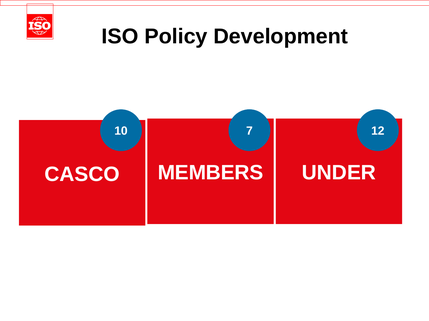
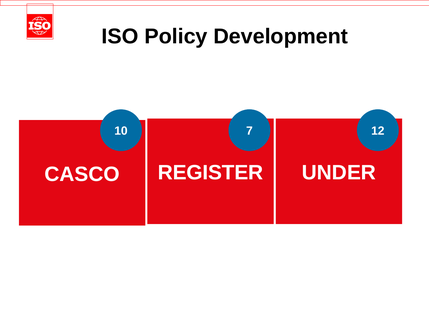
MEMBERS: MEMBERS -> REGISTER (211, 173)
